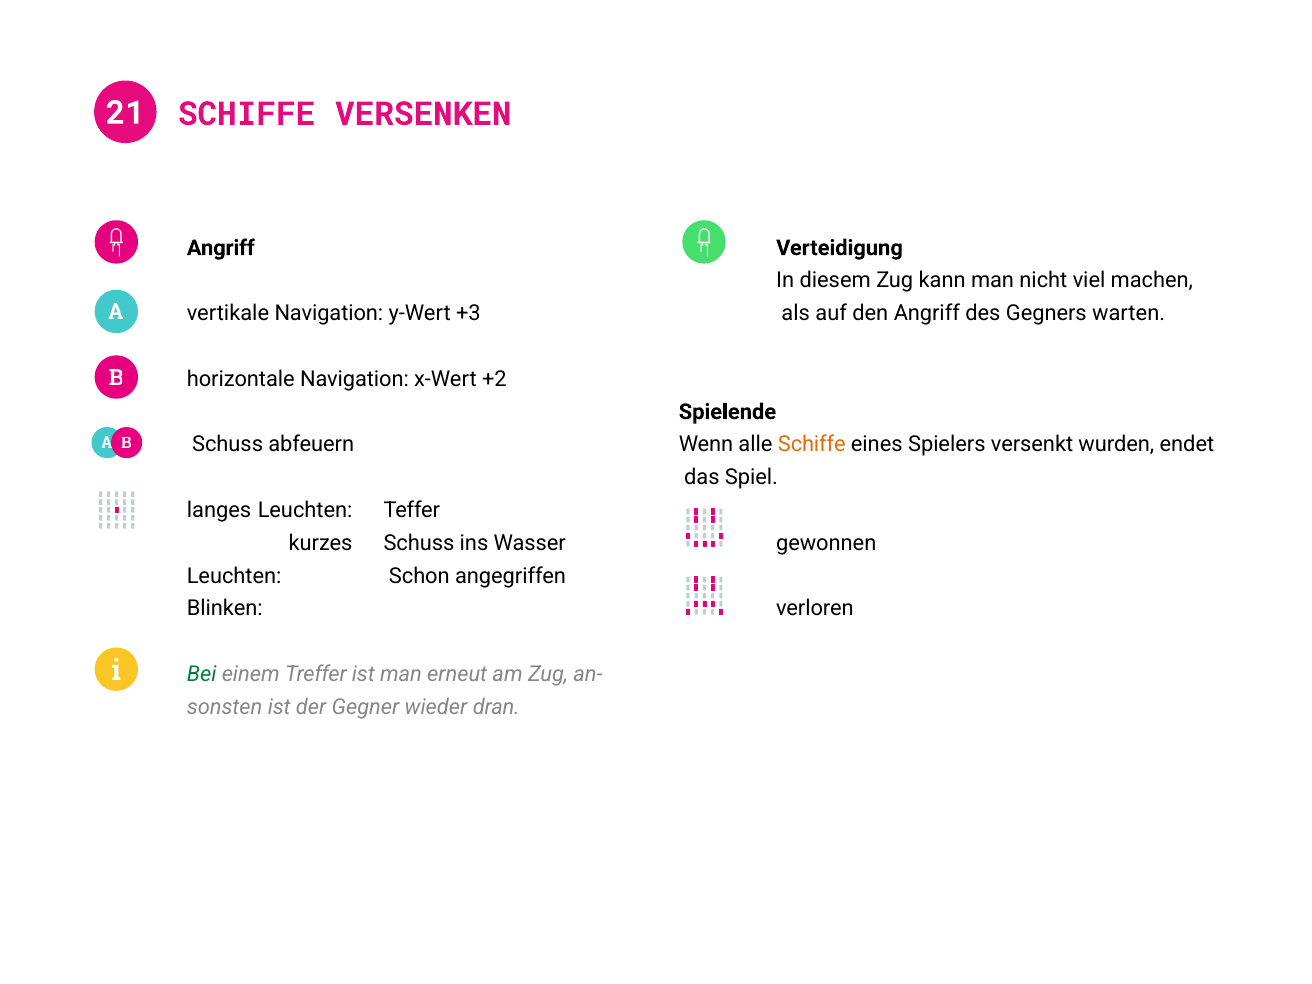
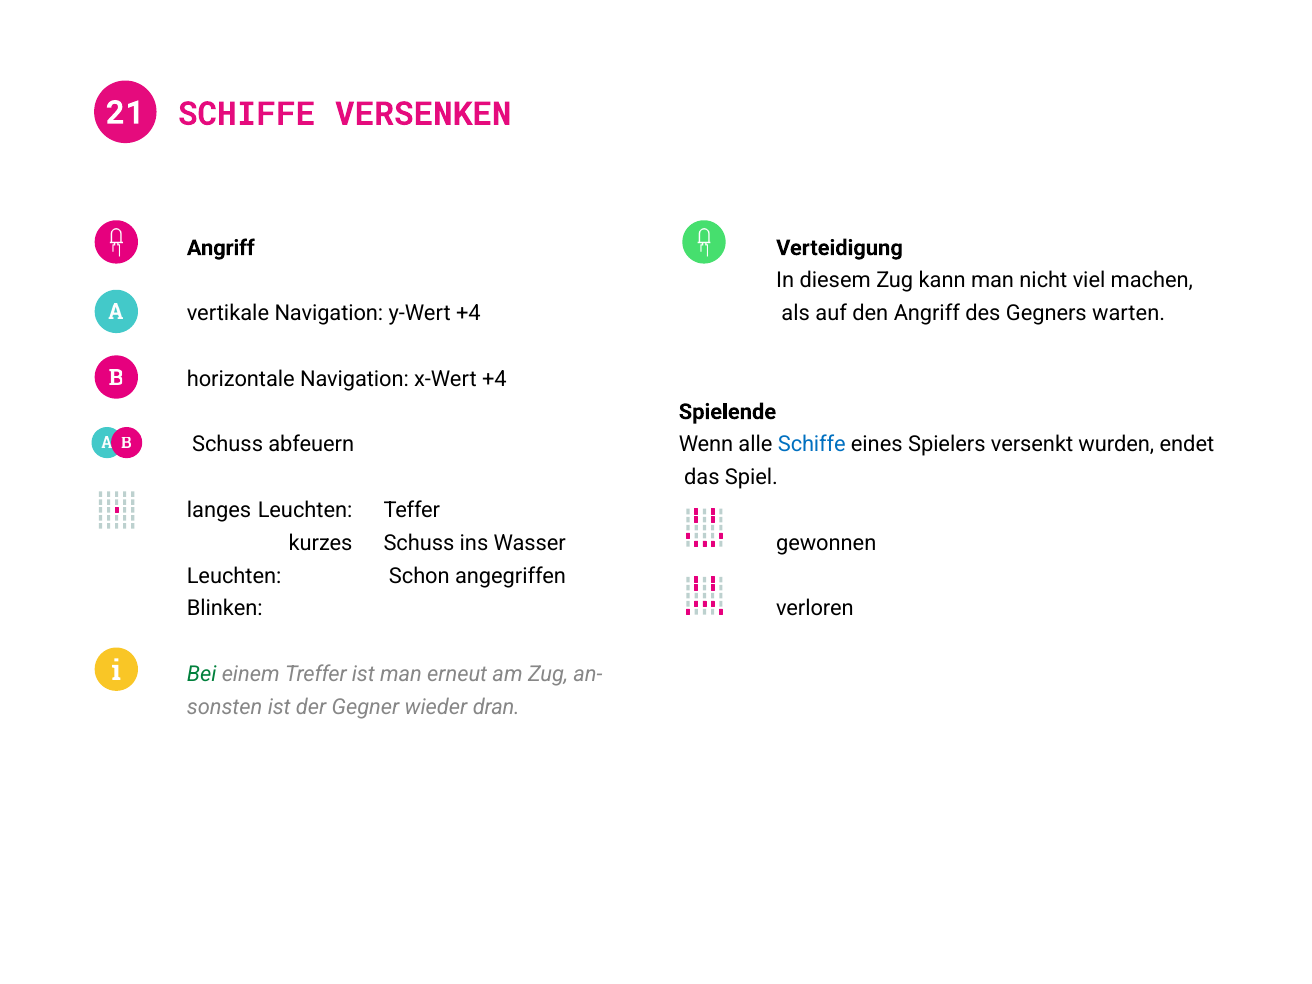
y-Wert +3: +3 -> +4 (468, 313)
x-Wert +2: +2 -> +4 (494, 379)
Schiffe colour: orange -> blue (812, 445)
